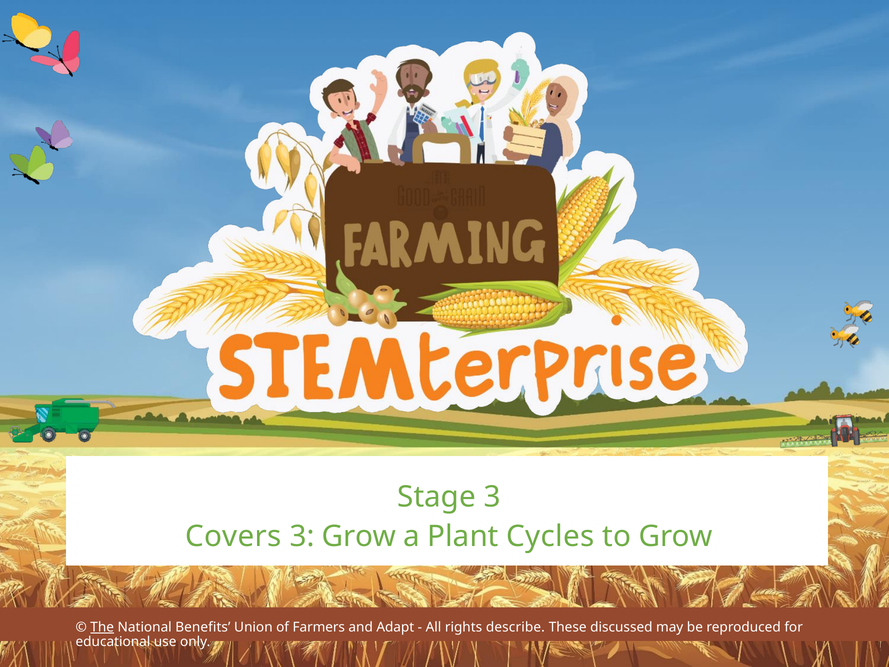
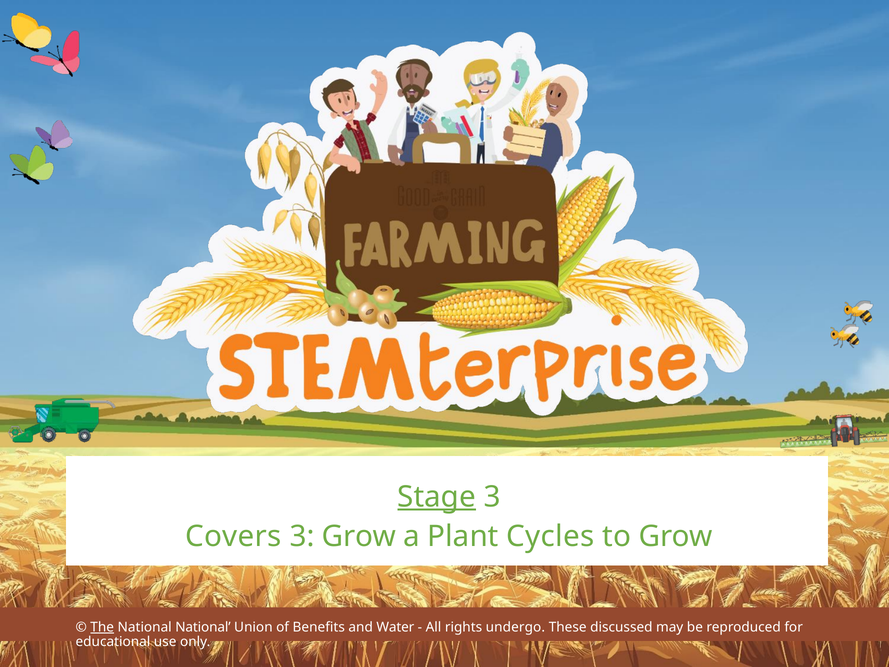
Stage underline: none -> present (437, 497)
National Benefits: Benefits -> National (203, 627)
Farmers: Farmers -> Benefits (319, 627)
Adapt: Adapt -> Water (395, 627)
describe: describe -> undergo (515, 627)
